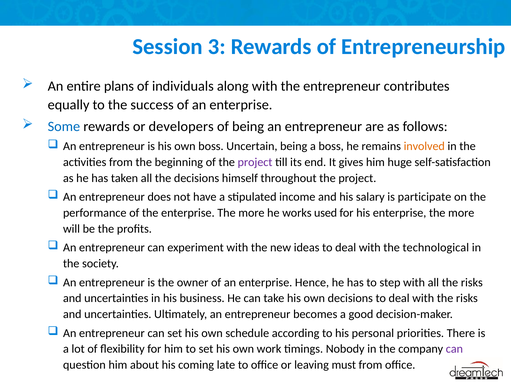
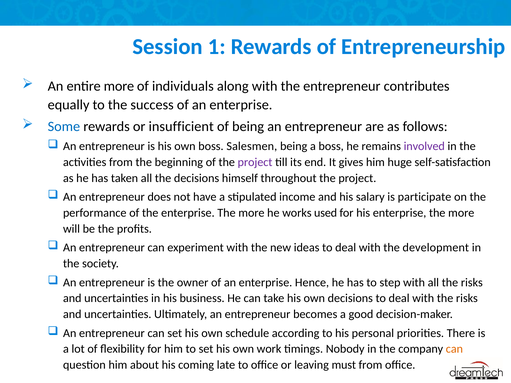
3: 3 -> 1 (217, 47)
entire plans: plans -> more (119, 86)
developers: developers -> insufficient (181, 127)
Uncertain: Uncertain -> Salesmen (252, 146)
involved colour: orange -> purple (424, 146)
technological: technological -> development (436, 248)
can colour: purple -> orange (454, 349)
